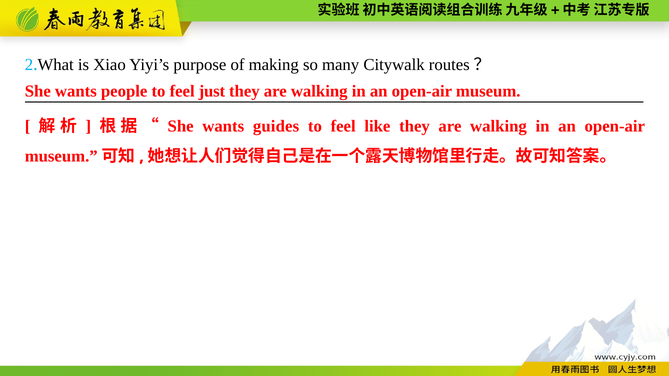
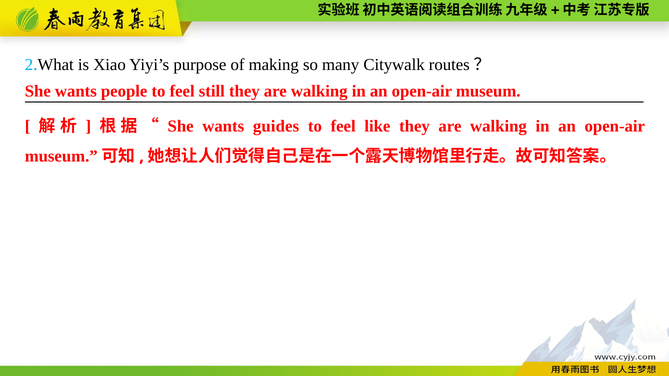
just: just -> still (212, 91)
